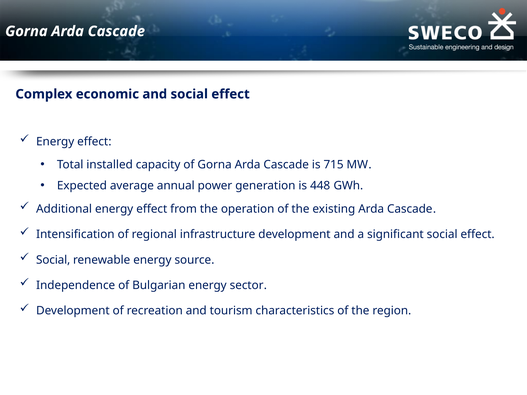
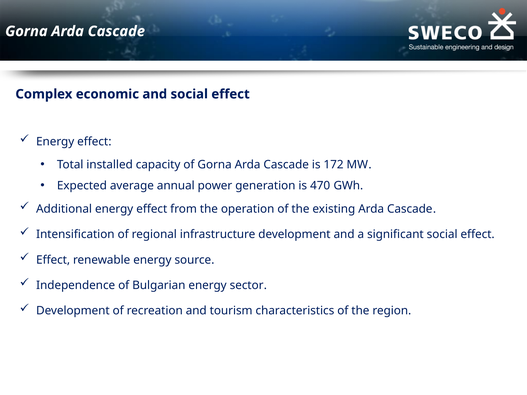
715: 715 -> 172 (334, 165)
448: 448 -> 470 (320, 186)
Social: Social -> Effect (53, 260)
